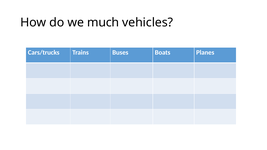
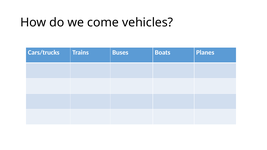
much: much -> come (103, 22)
